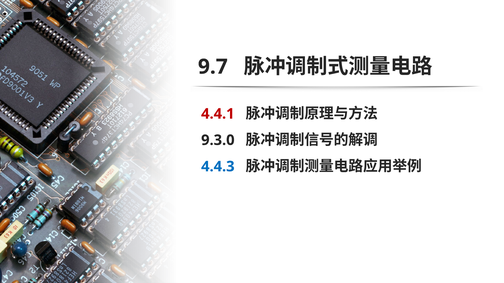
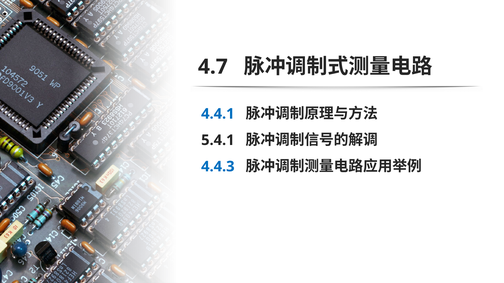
9.7: 9.7 -> 4.7 (213, 67)
4.4.1 colour: red -> blue (218, 114)
9.3.0: 9.3.0 -> 5.4.1 (218, 140)
